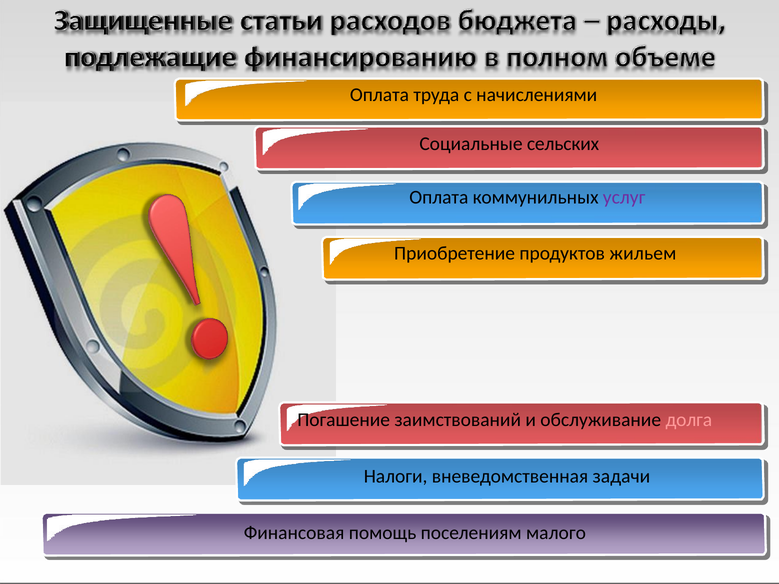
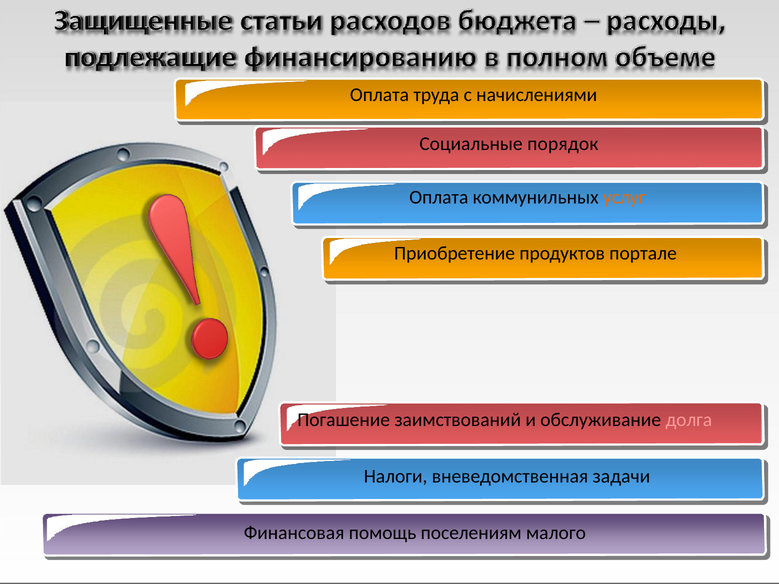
сельских: сельских -> порядок (563, 144)
услуг colour: purple -> orange (624, 197)
жильем: жильем -> портале (643, 253)
